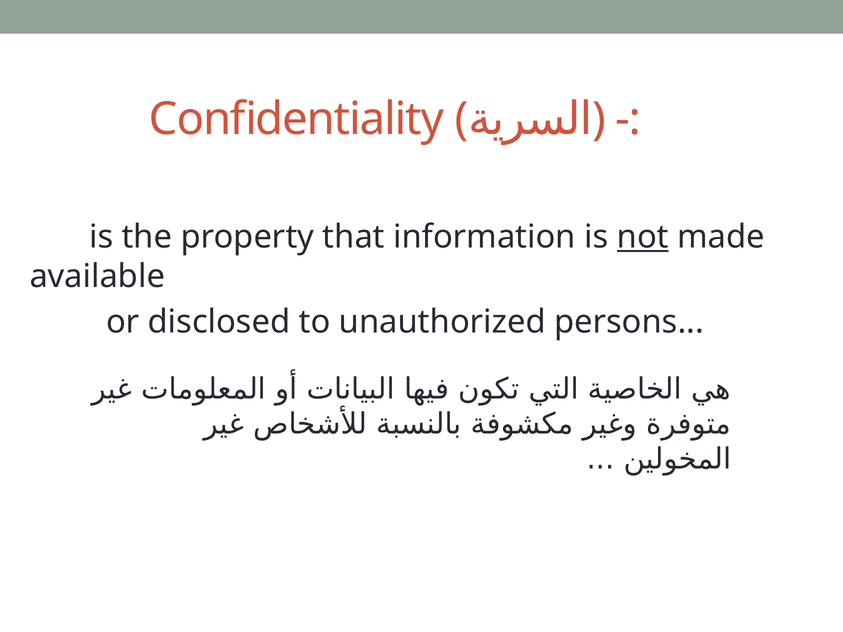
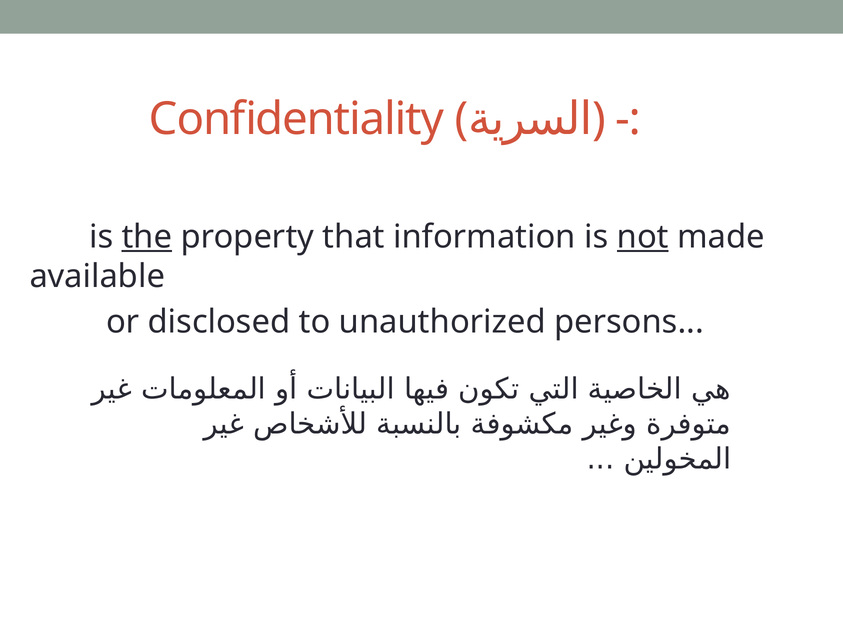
the underline: none -> present (147, 237)
